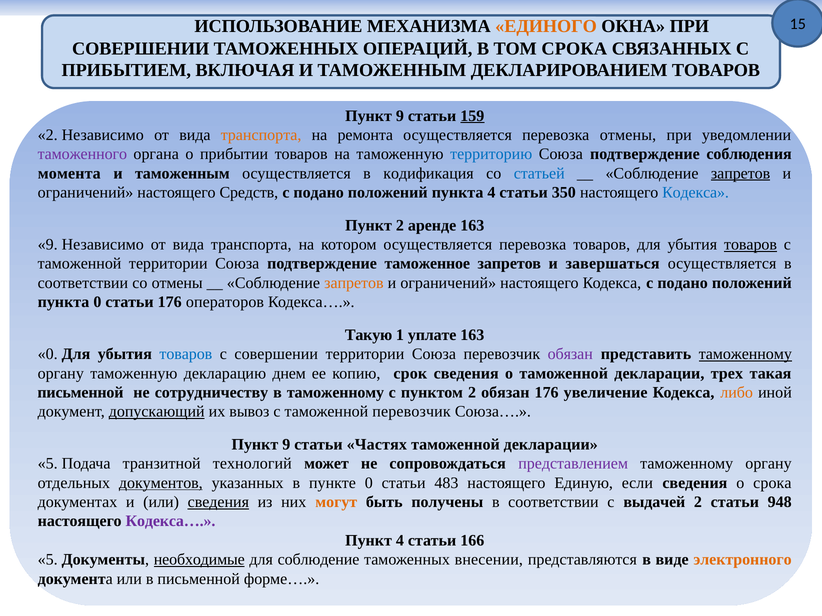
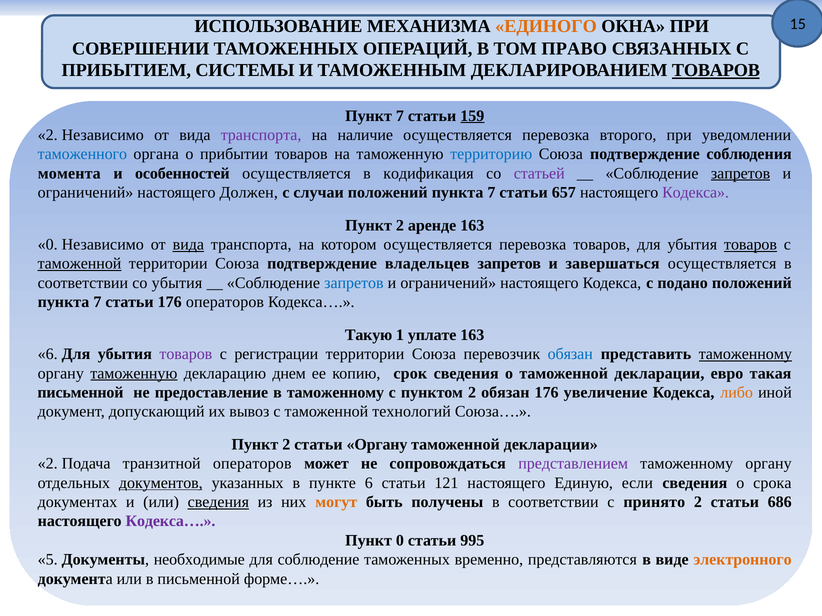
ТОМ СРОКА: СРОКА -> ПРАВО (574, 49)
ВКЛЮЧАЯ: ВКЛЮЧАЯ -> СИСТЕМЫ (245, 70)
ТОВАРОВ underline: none -> present (716, 70)
9: 9 -> 7 (400, 116)
транспорта colour: orange -> purple (261, 135)
ремонта: ремонта -> наличие (365, 135)
перевозка отмены: отмены -> второго (628, 135)
таможенного colour: purple -> blue (82, 154)
таможенным: таможенным -> особенностей (182, 173)
статьей colour: blue -> purple (539, 173)
Средств: Средств -> Должен (249, 193)
подано: подано -> случаи (319, 193)
4: 4 -> 7 (491, 193)
350: 350 -> 657 (564, 193)
Кодекса colour: blue -> purple (696, 193)
9: 9 -> 0 (48, 245)
вида underline: none -> present (188, 245)
таможенной underline: none -> present (80, 264)
таможенное: таможенное -> владельцев (427, 264)
со отмены: отмены -> убытия (177, 283)
запретов colour: orange -> blue (354, 283)
0: 0 -> 7 (97, 302)
0: 0 -> 6 (48, 354)
товаров colour: blue -> purple (186, 354)
с совершении: совершении -> регистрации (276, 354)
обязан colour: purple -> blue (570, 354)
таможенную underline: none -> present (134, 374)
трех: трех -> евро (727, 374)
сотрудничеству: сотрудничеству -> предоставление (211, 393)
допускающий underline: present -> none (157, 412)
таможенной перевозчик: перевозчик -> технологий (412, 412)
9: 9 -> 2 (286, 445)
статьи Частях: Частях -> Органу (377, 445)
5: 5 -> 2 (48, 464)
транзитной технологий: технологий -> операторов (252, 464)
пункте 0: 0 -> 6 (369, 483)
483: 483 -> 121 (446, 483)
выдачей: выдачей -> принято (654, 502)
948: 948 -> 686 (780, 502)
Пункт 4: 4 -> 0 (400, 541)
166: 166 -> 995 (472, 541)
необходимые underline: present -> none (199, 560)
внесении: внесении -> временно (489, 560)
